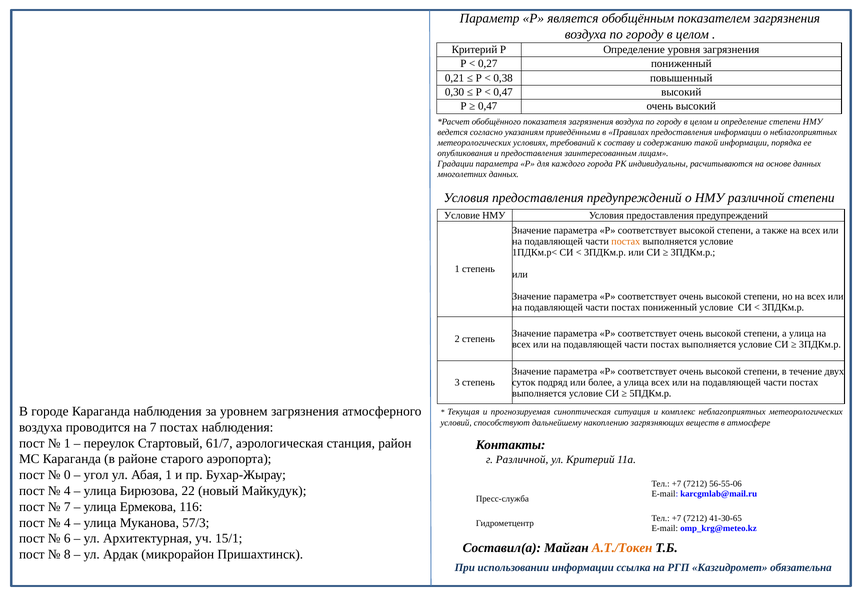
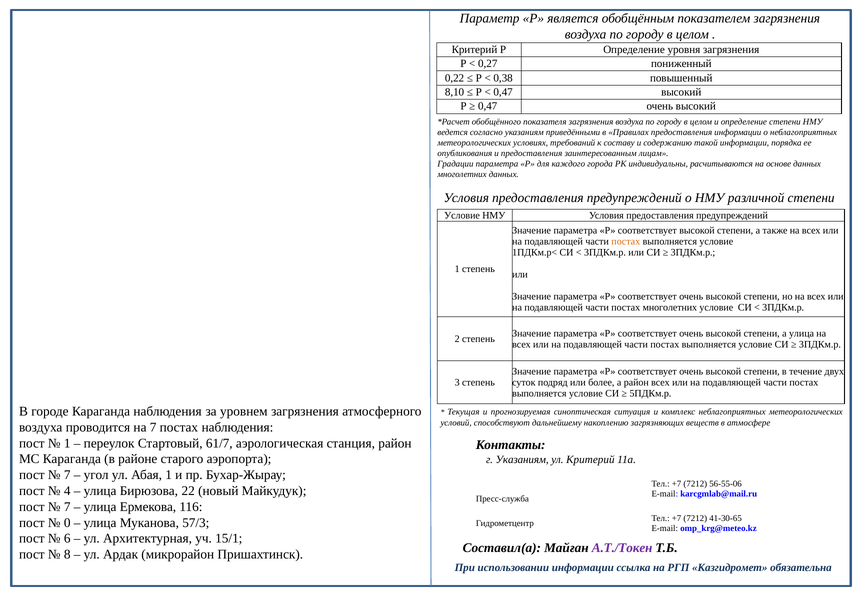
0,21: 0,21 -> 0,22 (455, 78)
0,30: 0,30 -> 8,10 (455, 92)
постах пониженный: пониженный -> многолетних (670, 308)
более а улица: улица -> район (636, 383)
г Различной: Различной -> Указаниям (522, 460)
0: 0 -> 7 (67, 476)
4: 4 -> 0 (67, 523)
А.Т./Токен colour: orange -> purple (622, 549)
